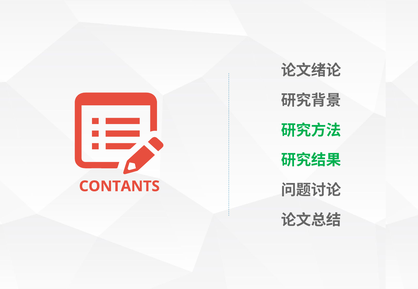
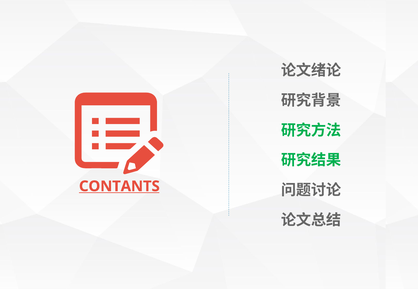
CONTANTS underline: none -> present (119, 187)
